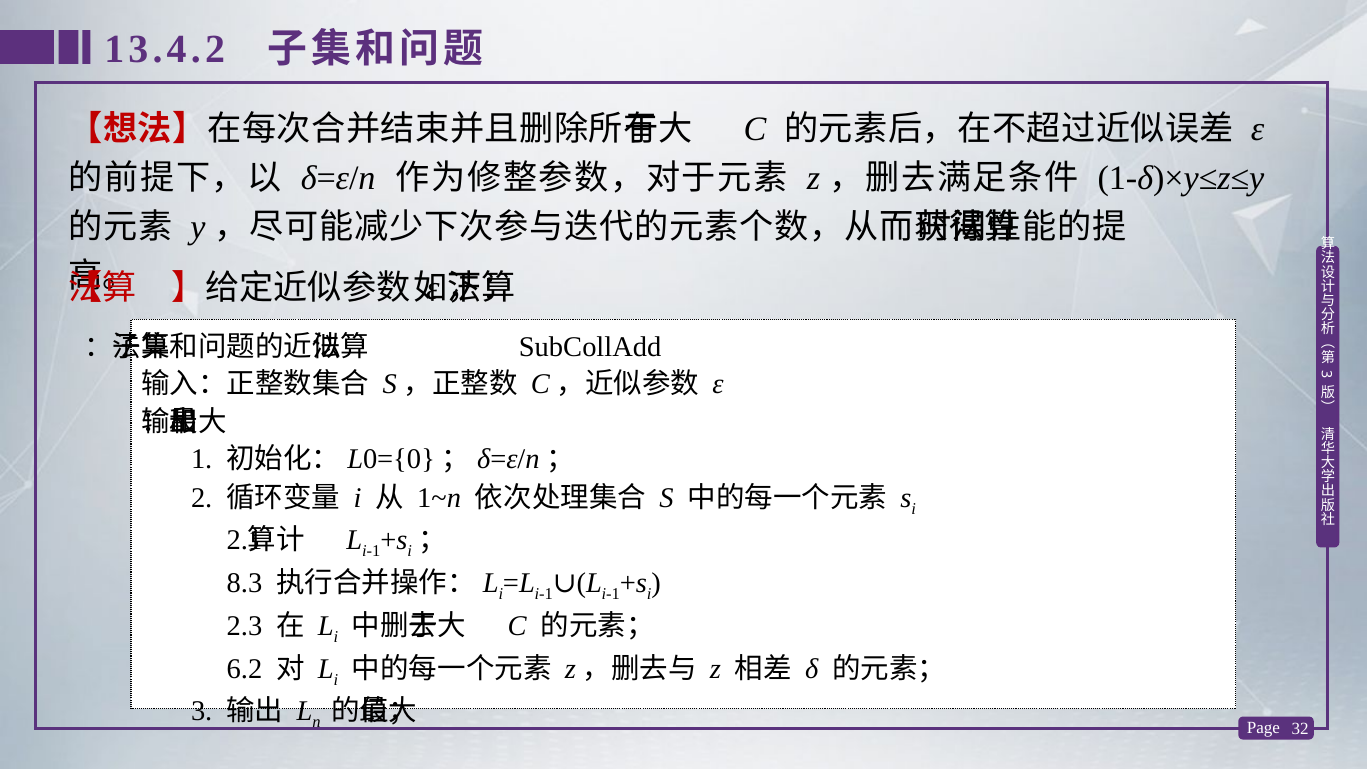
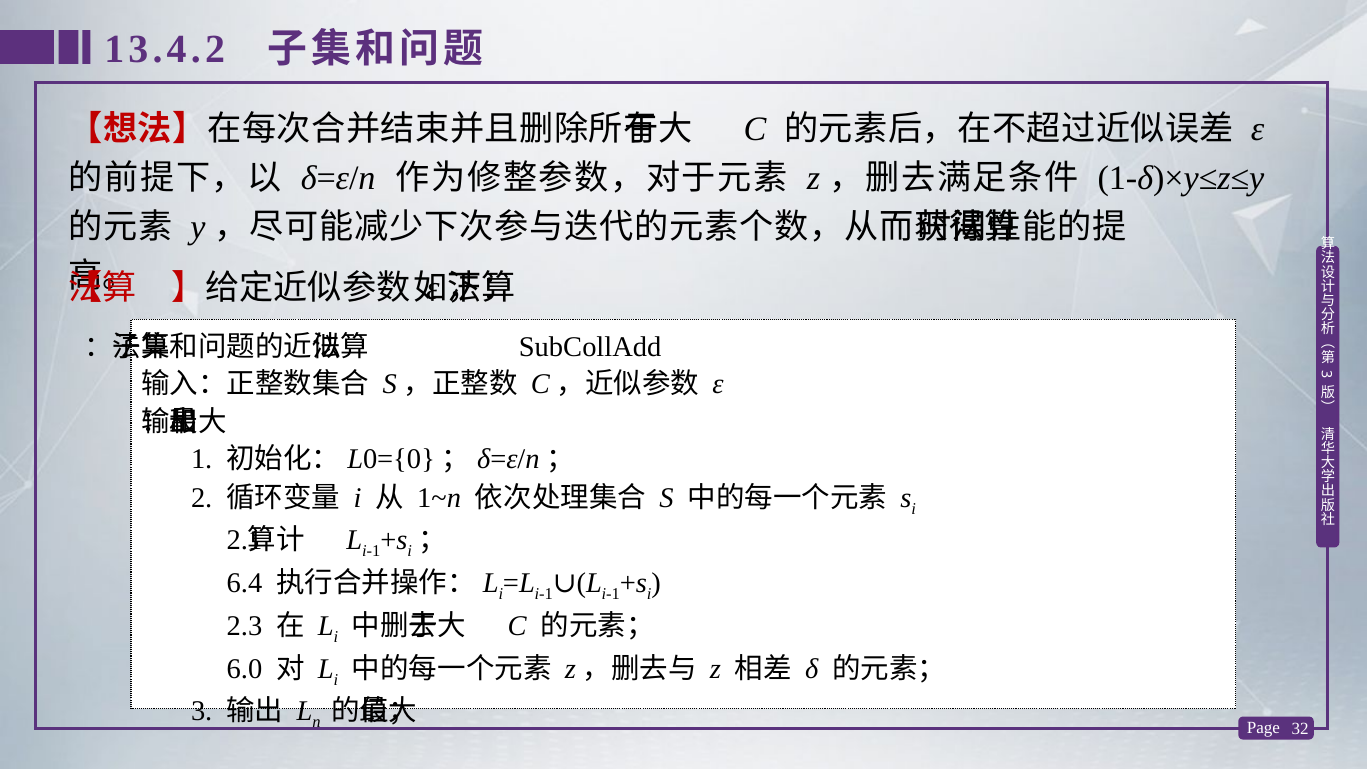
8.3: 8.3 -> 6.4 (245, 583)
6.2: 6.2 -> 6.0 (245, 669)
